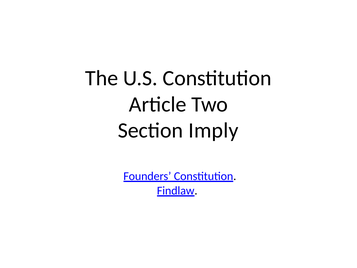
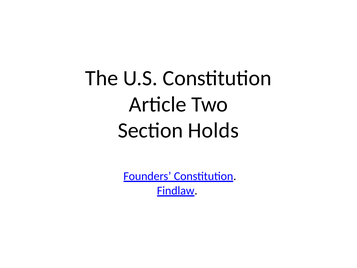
Imply: Imply -> Holds (213, 130)
